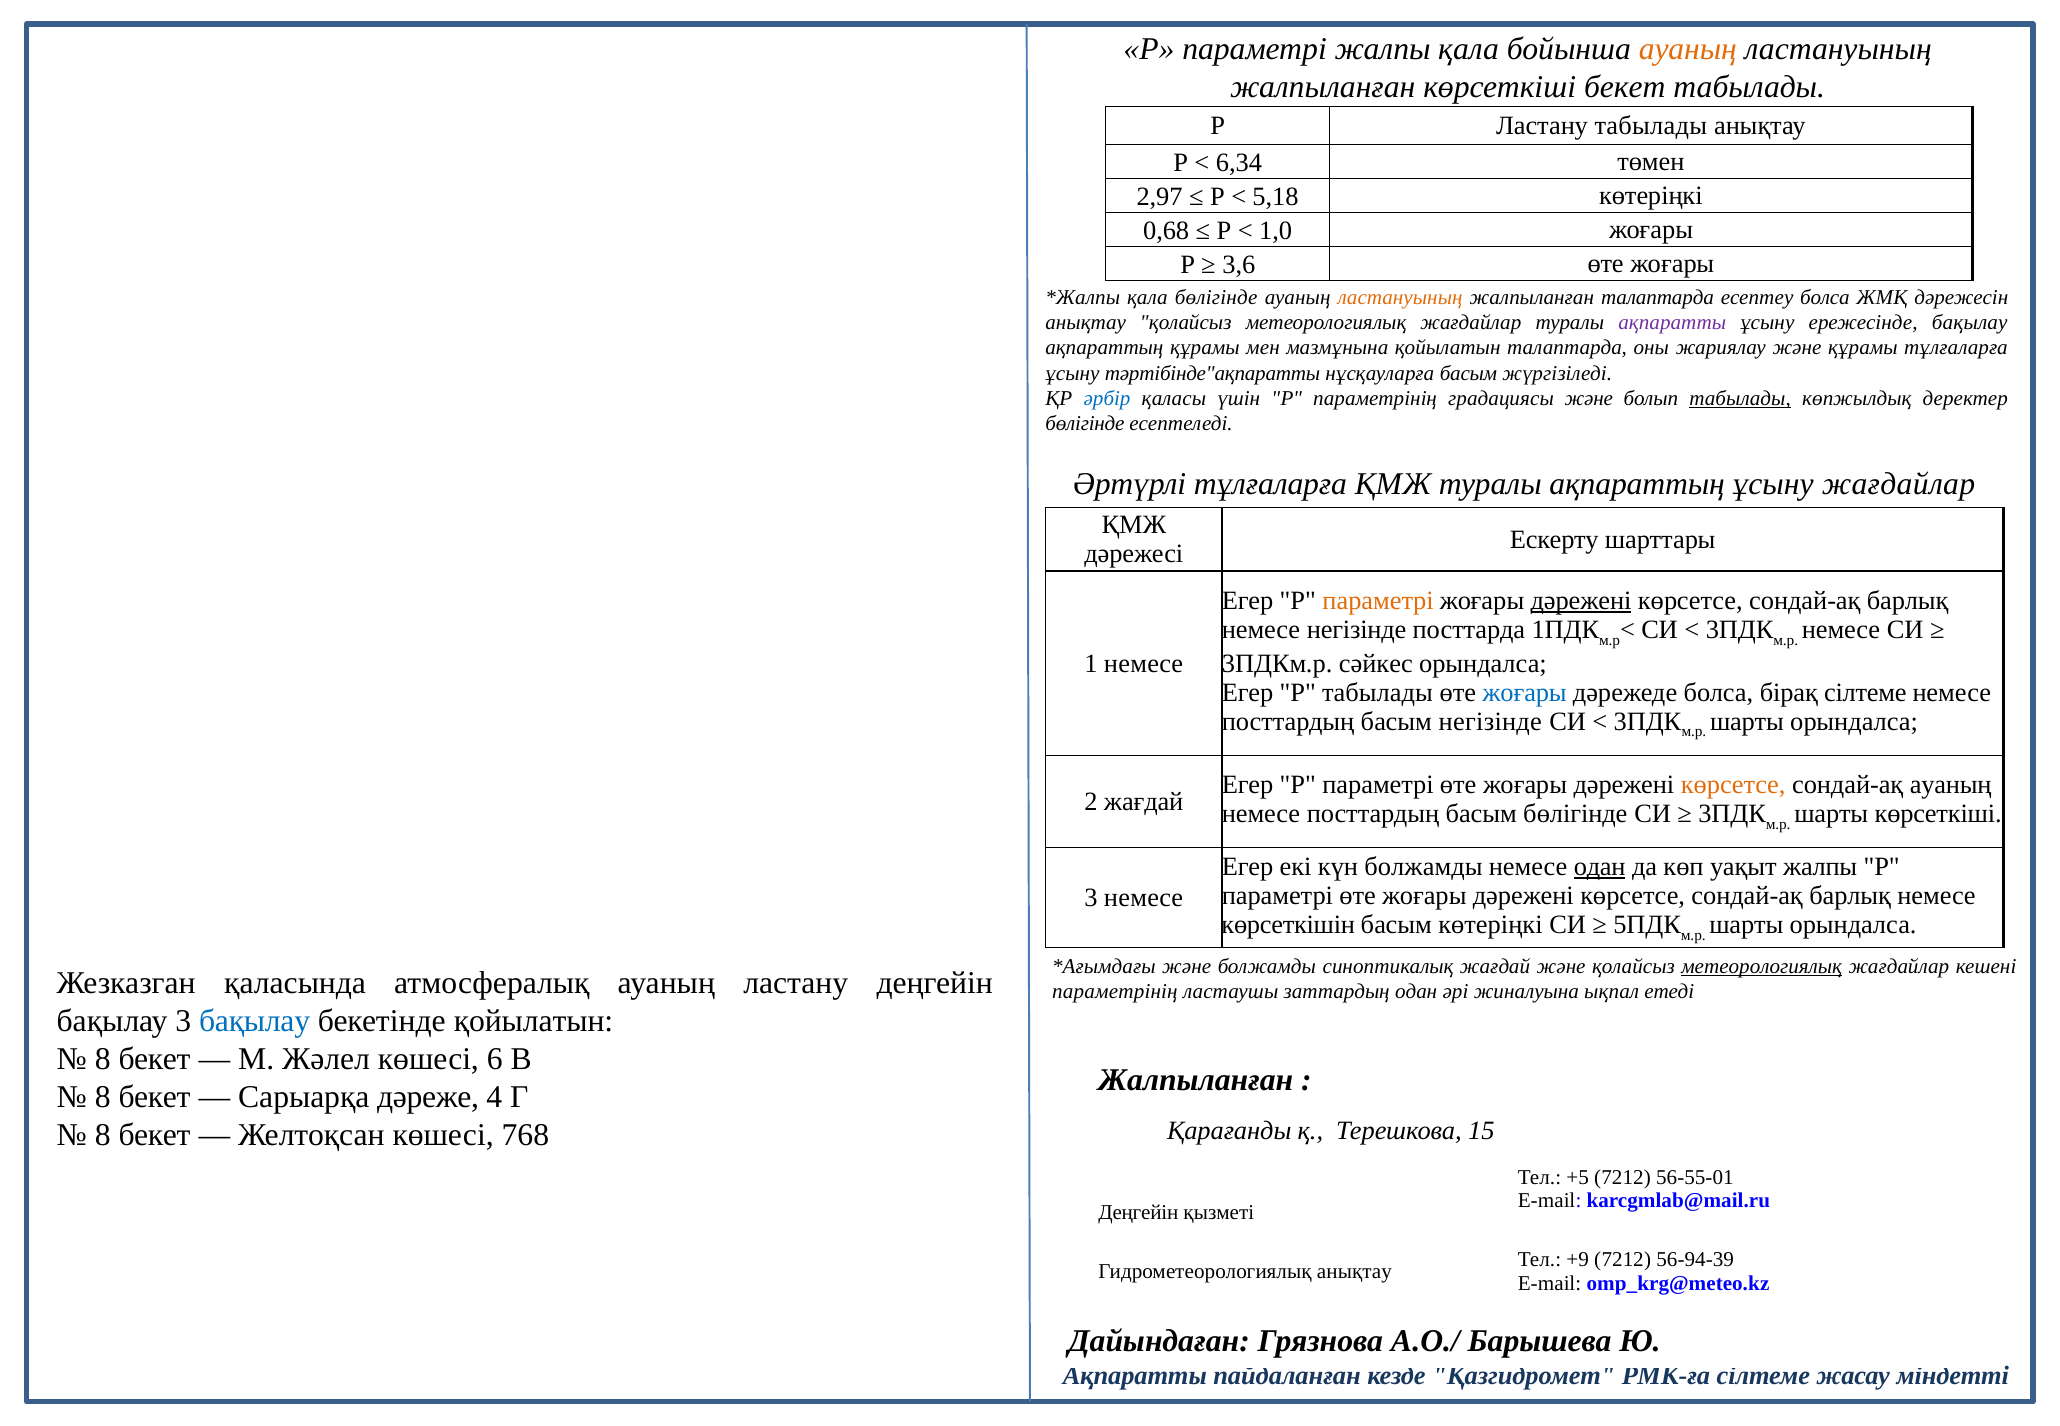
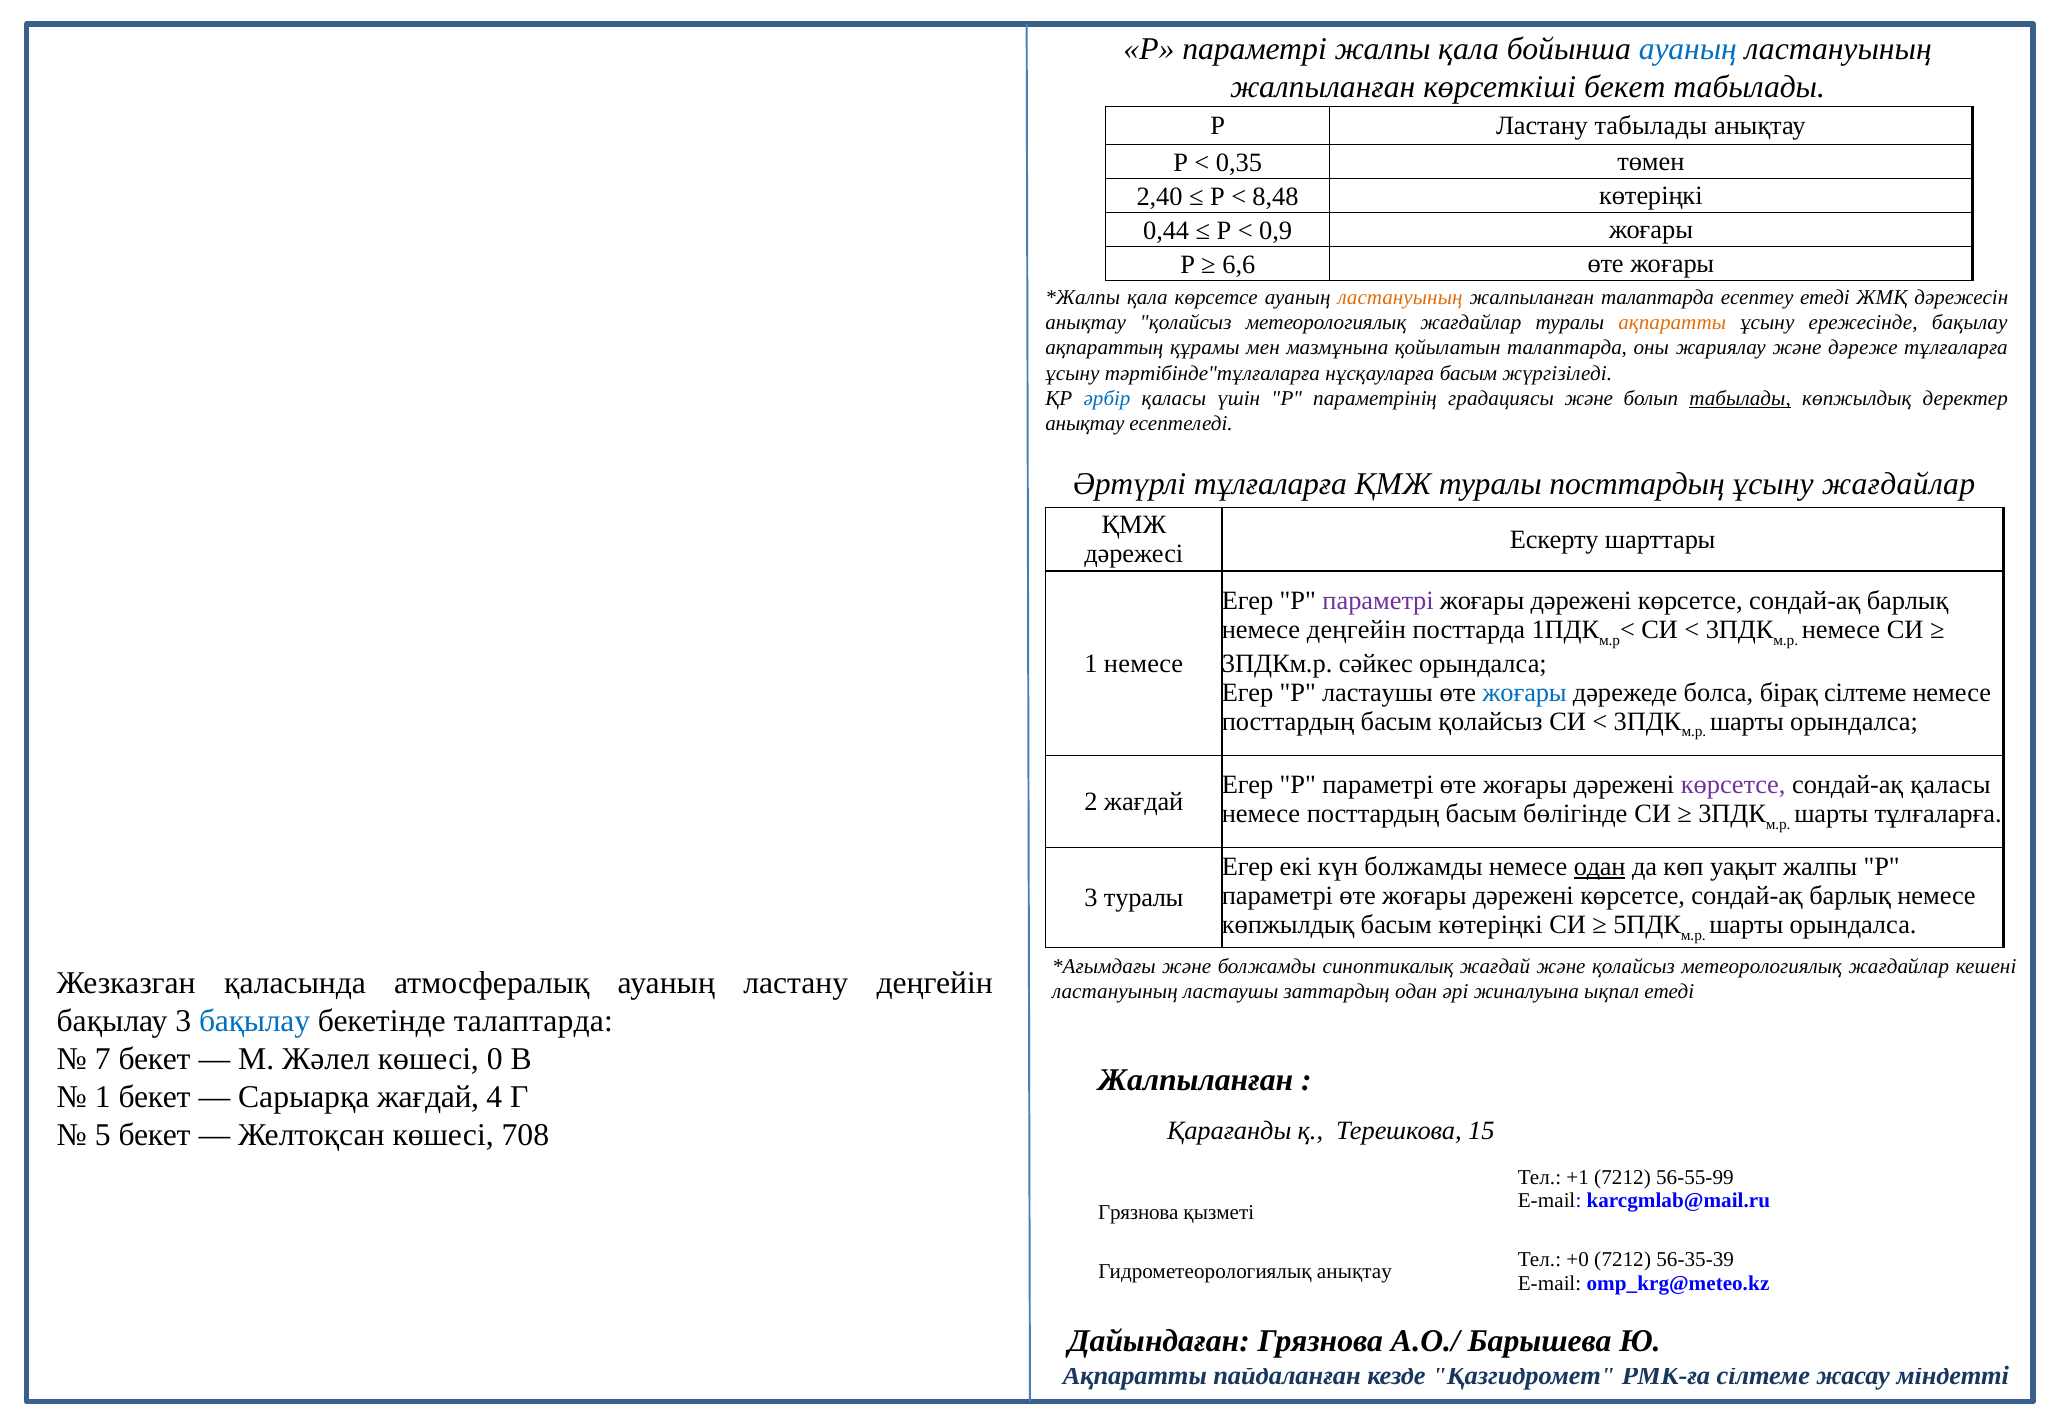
ауаның colour: orange -> blue (1688, 49)
6,34: 6,34 -> 0,35 (1239, 163)
2,97: 2,97 -> 2,40 (1160, 197)
5,18: 5,18 -> 8,48 (1276, 197)
0,68: 0,68 -> 0,44 (1166, 231)
1,0: 1,0 -> 0,9 (1276, 231)
3,6: 3,6 -> 6,6 (1239, 265)
қала бөлігінде: бөлігінде -> көрсетсе (1216, 297)
есептеу болса: болса -> етеді (1825, 297)
ақпаратты colour: purple -> orange (1672, 323)
және құрамы: құрамы -> дәреже (1863, 348)
тәртібінде"ақпаратты: тәртібінде"ақпаратты -> тәртібінде"тұлғаларға (1212, 373)
бөлігінде: бөлігінде -> анықтау (1085, 424)
туралы ақпараттың: ақпараттың -> посттардың (1637, 484)
параметрі colour: orange -> purple (1378, 601)
дәрежені underline: present -> none (1581, 601)
немесе негізінде: негізінде -> деңгейін (1356, 630)
P табылады: табылады -> ластаушы (1378, 693)
басым негізінде: негізінде -> қолайсыз (1490, 722)
көрсетсе colour: orange -> purple (1733, 785)
сондай-ақ ауаның: ауаның -> қаласы (1950, 785)
шарты көрсеткіші: көрсеткіші -> тұлғаларға (1938, 814)
3 немесе: немесе -> туралы (1144, 898)
көрсеткішін: көрсеткішін -> көпжылдық (1288, 925)
метеорологиялық underline: present -> none (1762, 966)
параметрінің: параметрінің -> ластануының (1115, 991)
бекетінде қойылатын: қойылатын -> талаптарда (533, 1021)
8: 8 -> 7 (103, 1059)
6: 6 -> 0 (495, 1059)
8: 8 -> 1 (103, 1097)
Сарыарқа дәреже: дәреже -> жағдай (428, 1097)
8: 8 -> 5 (103, 1135)
768: 768 -> 708 (525, 1135)
+5: +5 -> +1 (1578, 1177)
56-55-01: 56-55-01 -> 56-55-99 (1695, 1177)
Деңгейін: Деңгейін -> Грязнова (1138, 1213)
+9: +9 -> +0 (1578, 1260)
56-94-39: 56-94-39 -> 56-35-39 (1695, 1260)
